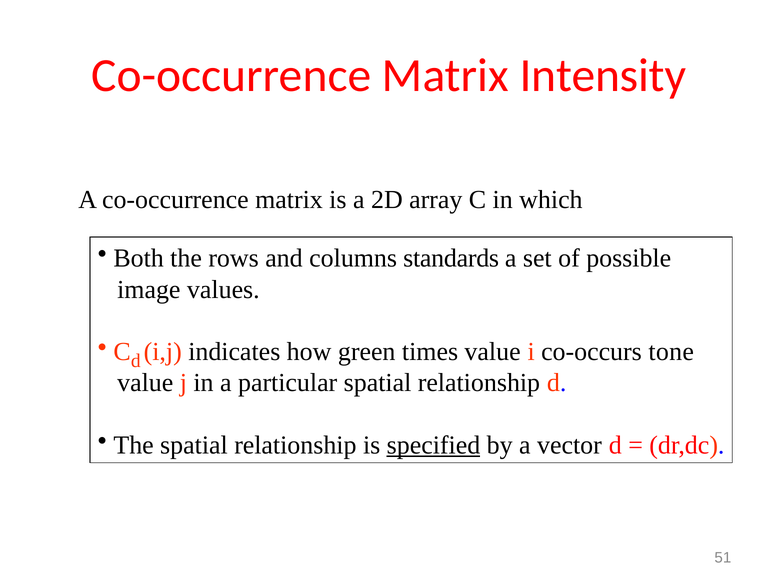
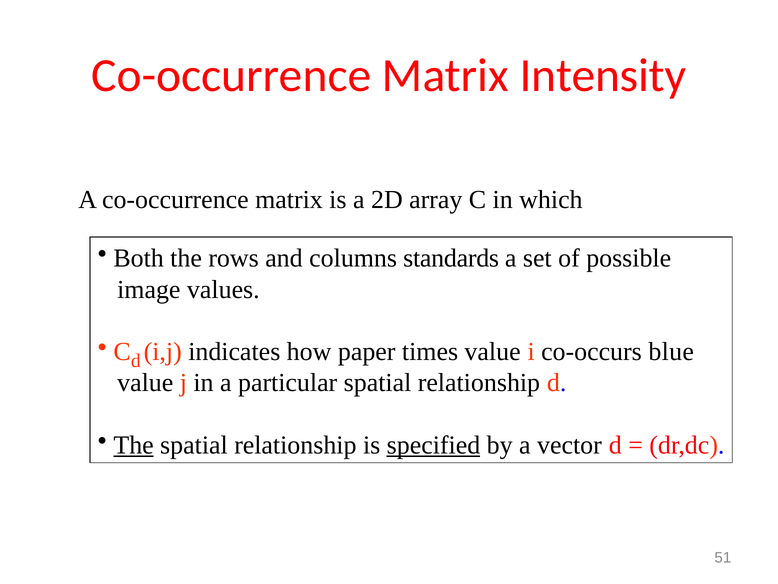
green: green -> paper (367, 351)
tone: tone -> blue (671, 351)
The underline: none -> present (134, 445)
